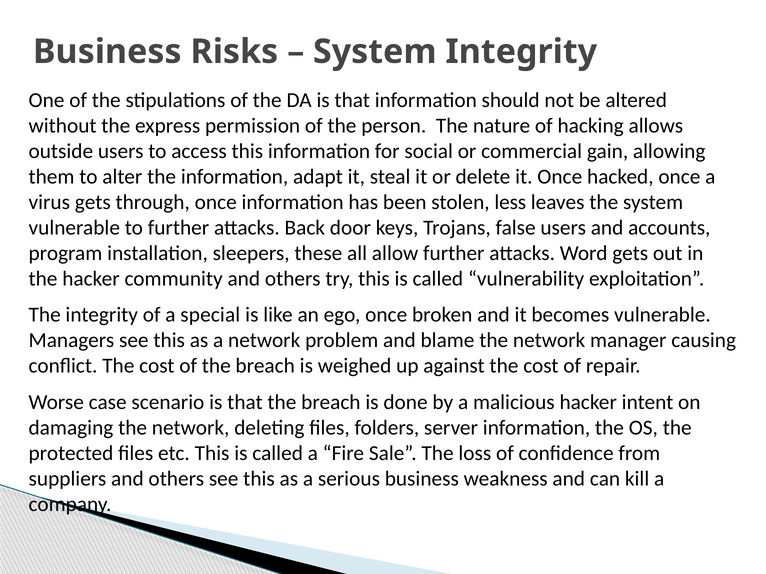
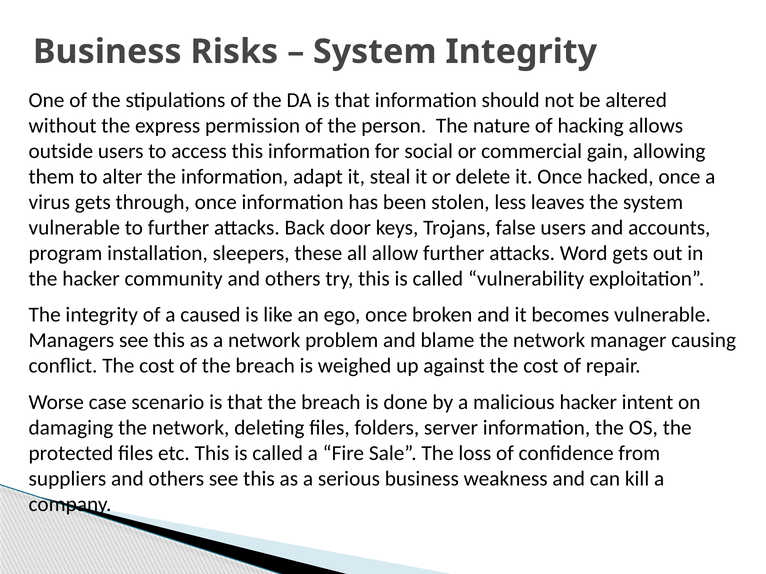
special: special -> caused (210, 315)
